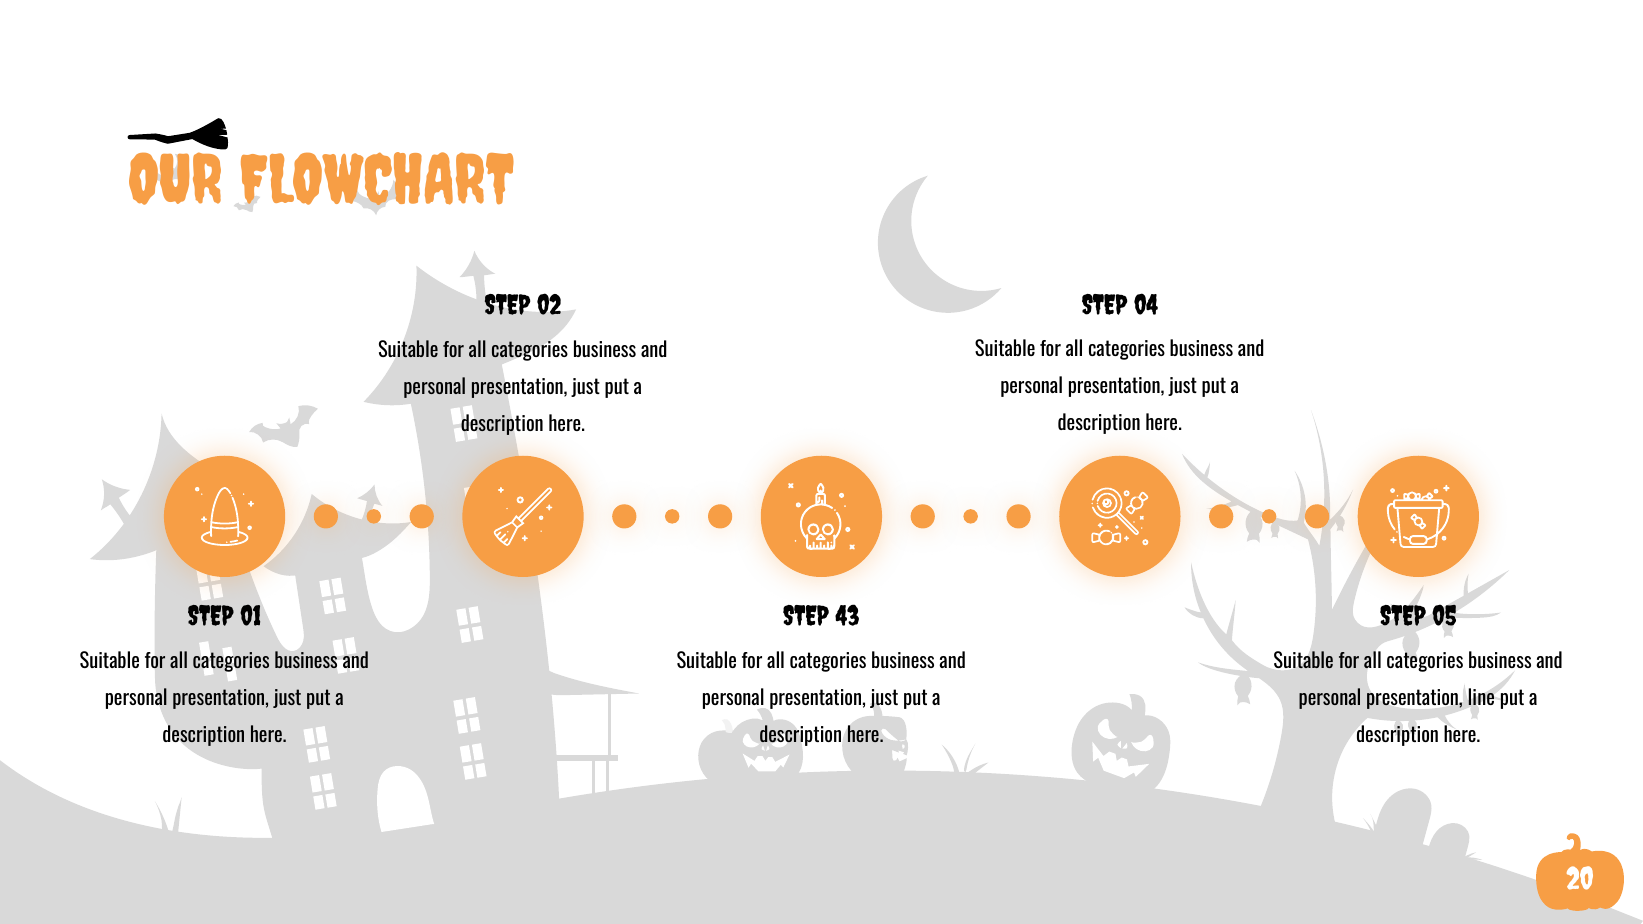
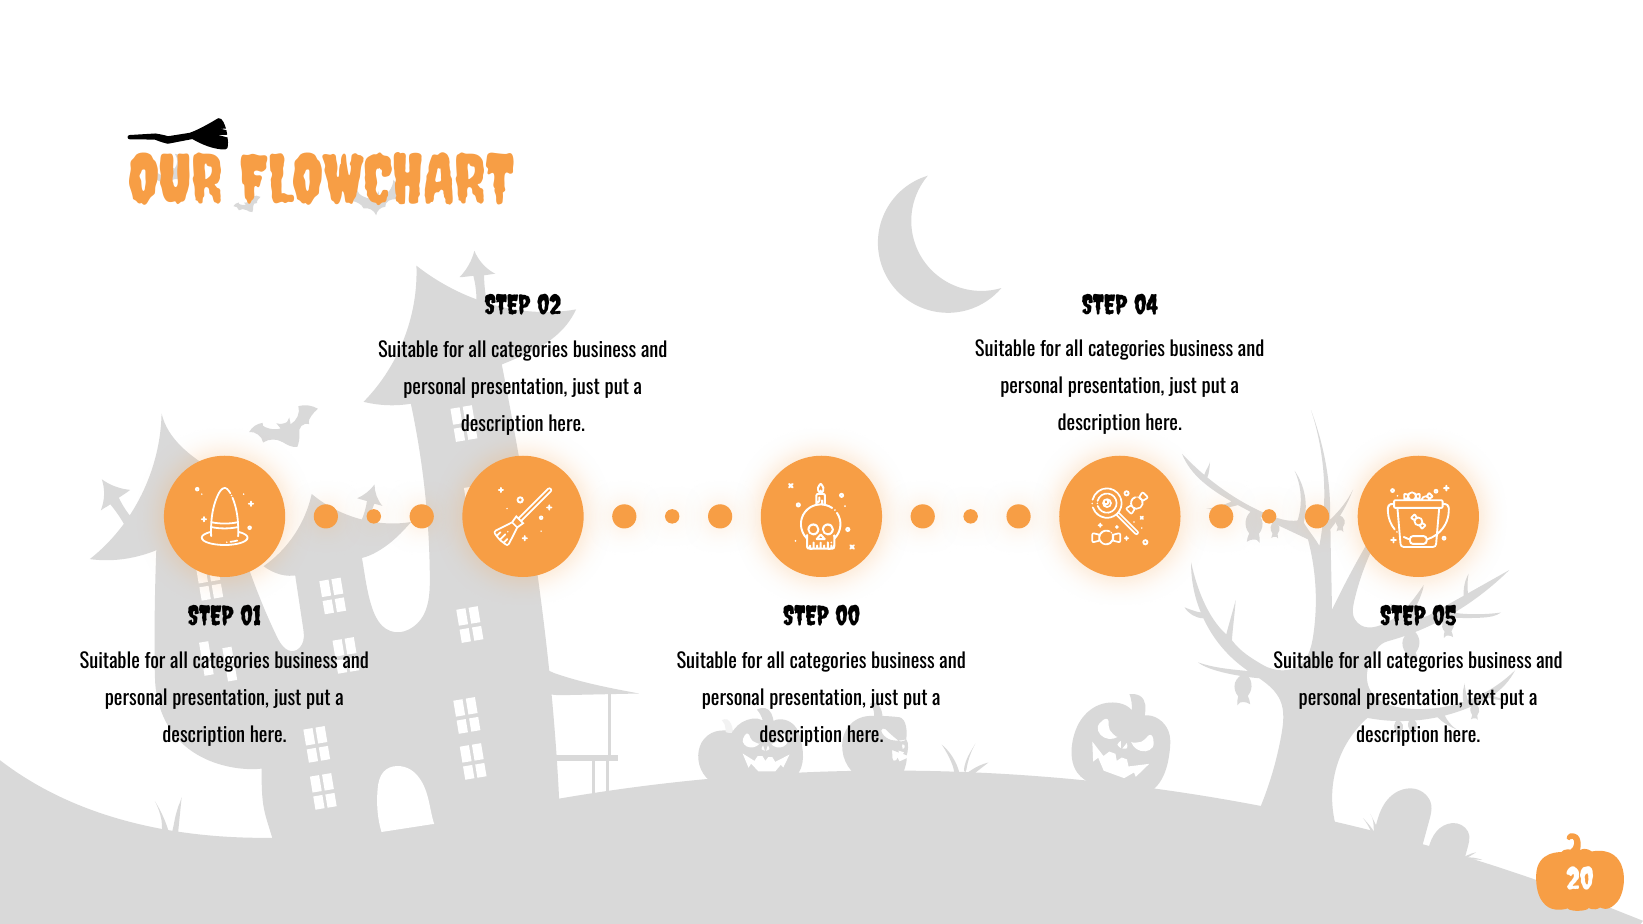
43: 43 -> 00 (848, 617)
line: line -> text (1481, 699)
